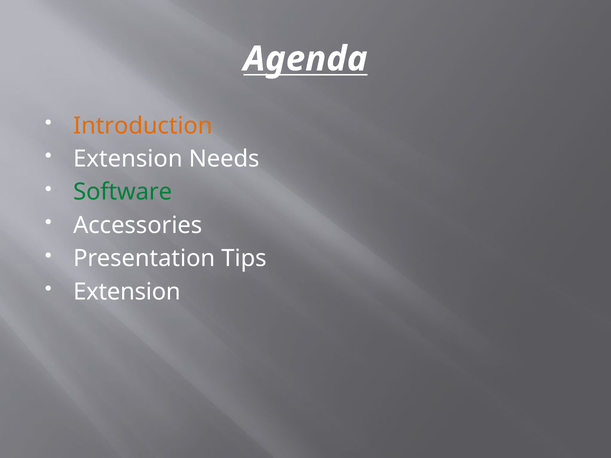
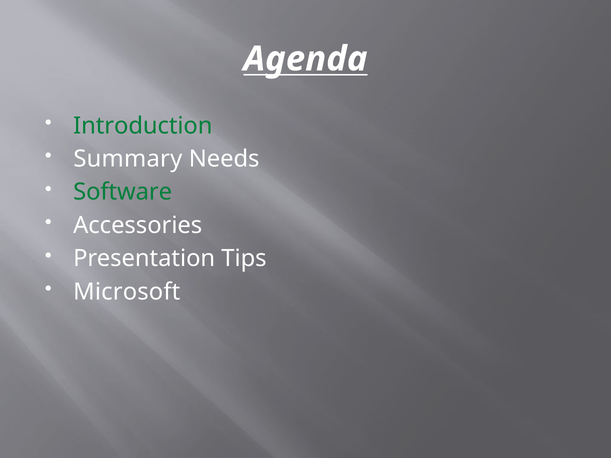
Introduction colour: orange -> green (143, 126)
Extension: Extension -> Summary (128, 159)
Extension: Extension -> Microsoft (127, 292)
